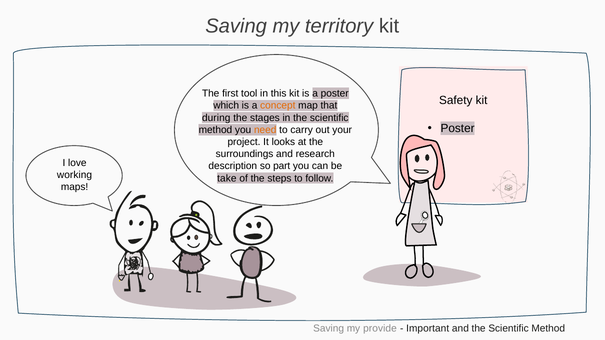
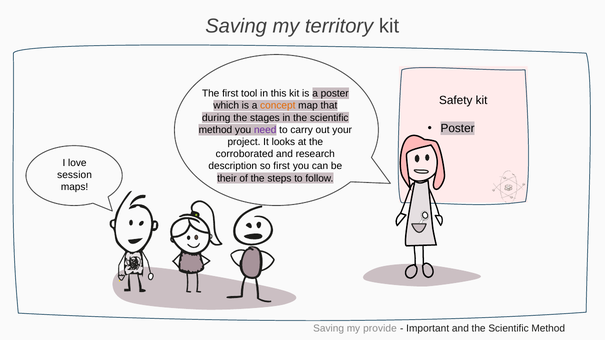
need colour: orange -> purple (265, 130)
surroundings: surroundings -> corroborated (244, 154)
so part: part -> first (282, 166)
working: working -> session (75, 175)
take: take -> their (227, 178)
